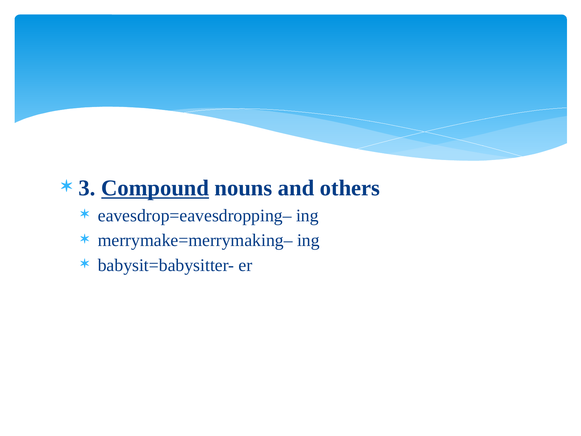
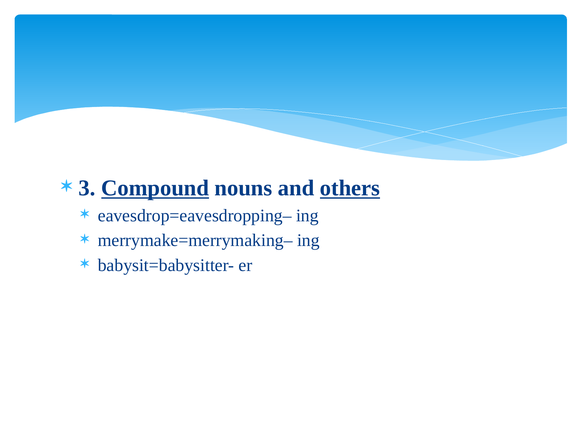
others underline: none -> present (350, 188)
